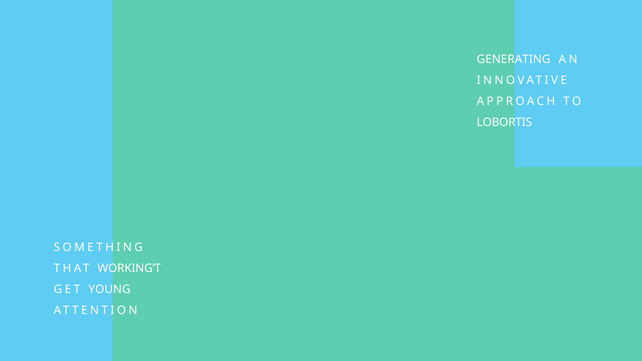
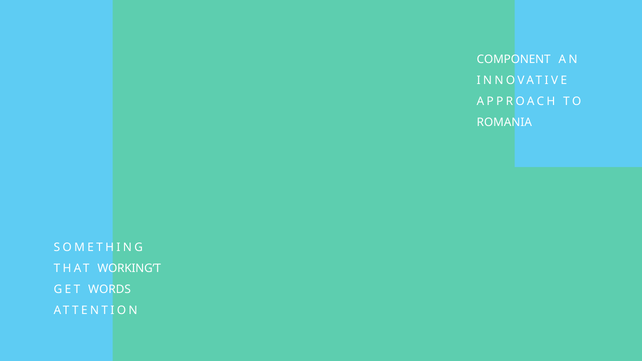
GENERATING: GENERATING -> COMPONENT (514, 59)
LOBORTIS: LOBORTIS -> ROMANIA (504, 122)
YOUNG: YOUNG -> WORDS (110, 290)
